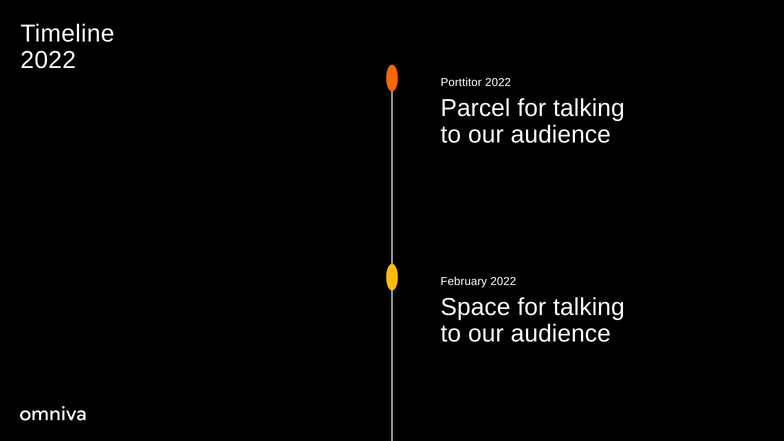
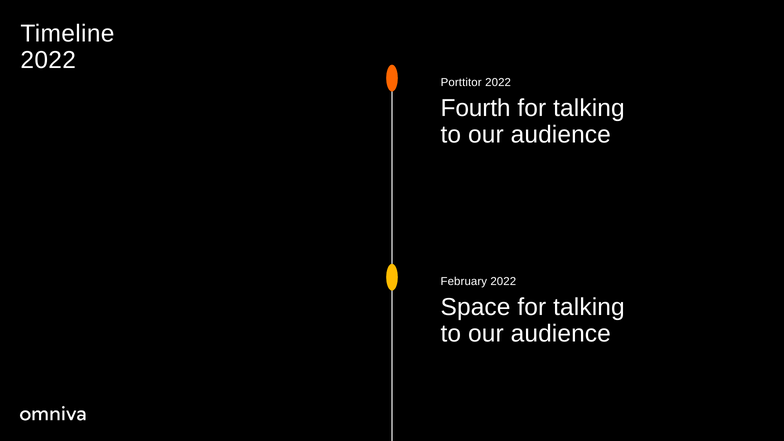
Parcel: Parcel -> Fourth (476, 108)
